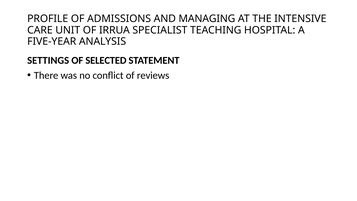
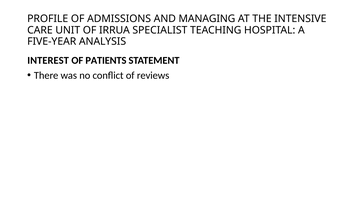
SETTINGS: SETTINGS -> INTEREST (48, 60)
SELECTED: SELECTED -> PATIENTS (106, 60)
